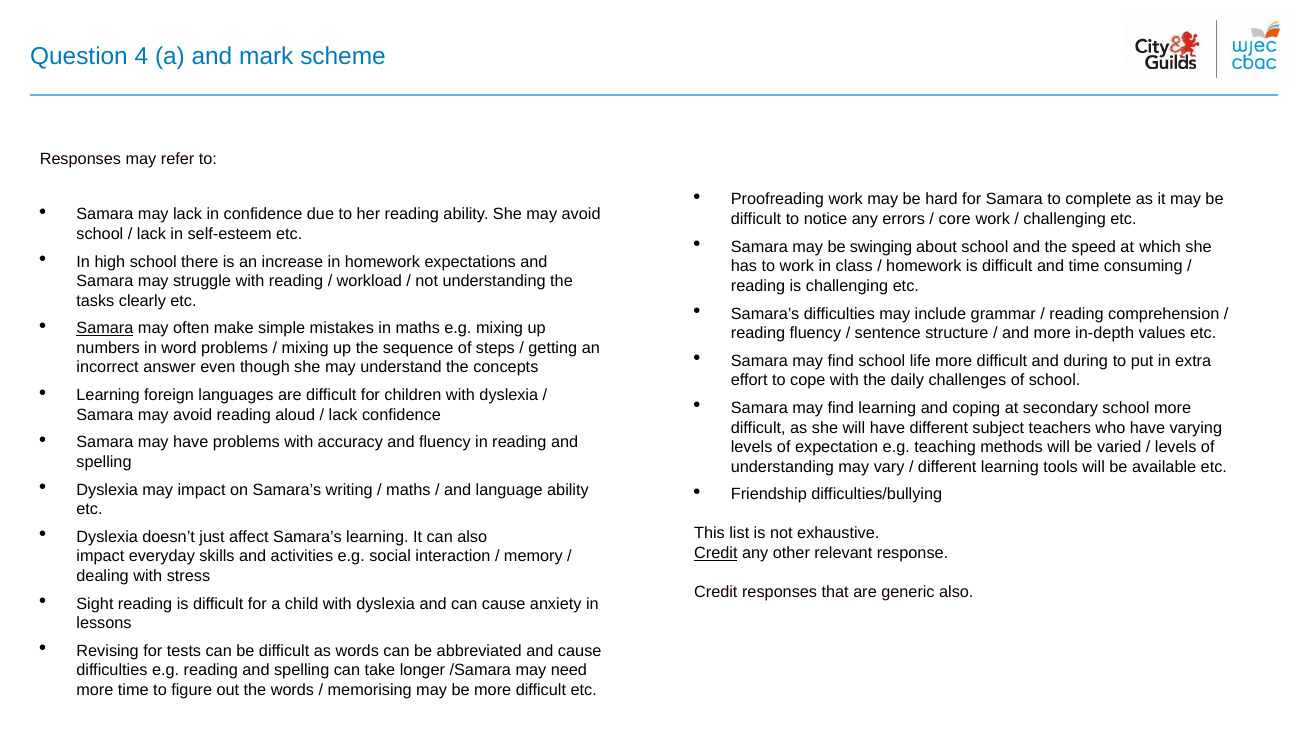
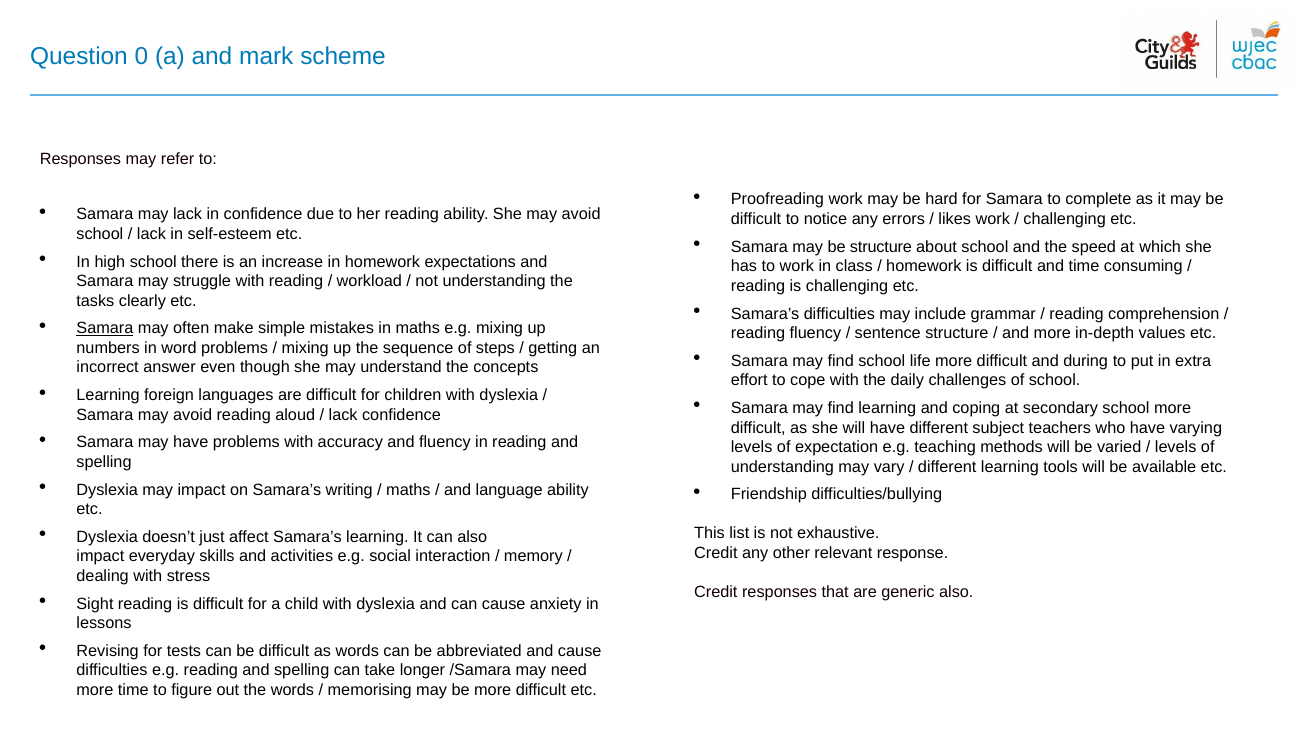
4: 4 -> 0 (141, 57)
core: core -> likes (955, 219)
be swinging: swinging -> structure (881, 247)
Credit underline: present -> none (716, 554)
